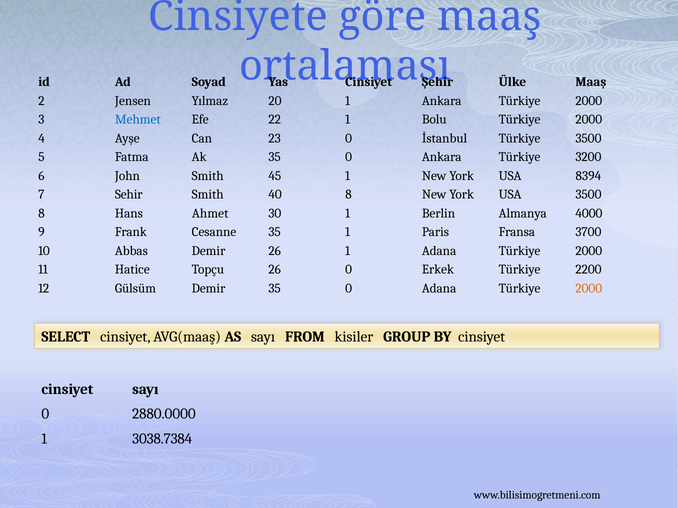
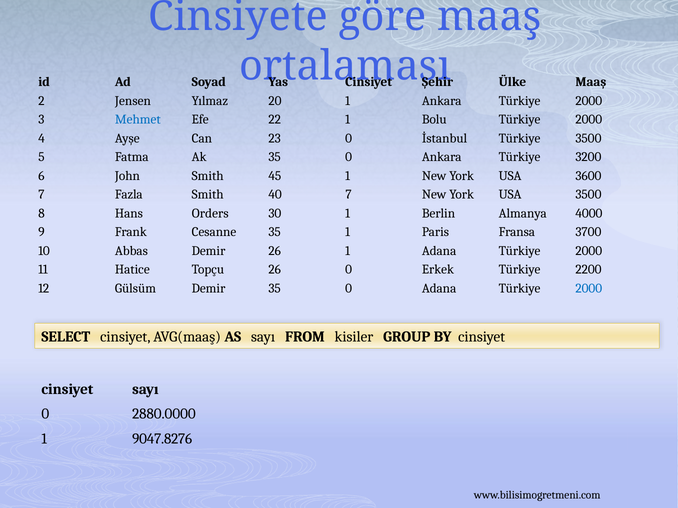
8394: 8394 -> 3600 (588, 176)
Sehir: Sehir -> Fazla (129, 195)
40 8: 8 -> 7 (349, 195)
Ahmet: Ahmet -> Orders (210, 213)
2000 colour: orange -> blue (589, 288)
3038.7384: 3038.7384 -> 9047.8276 (162, 439)
